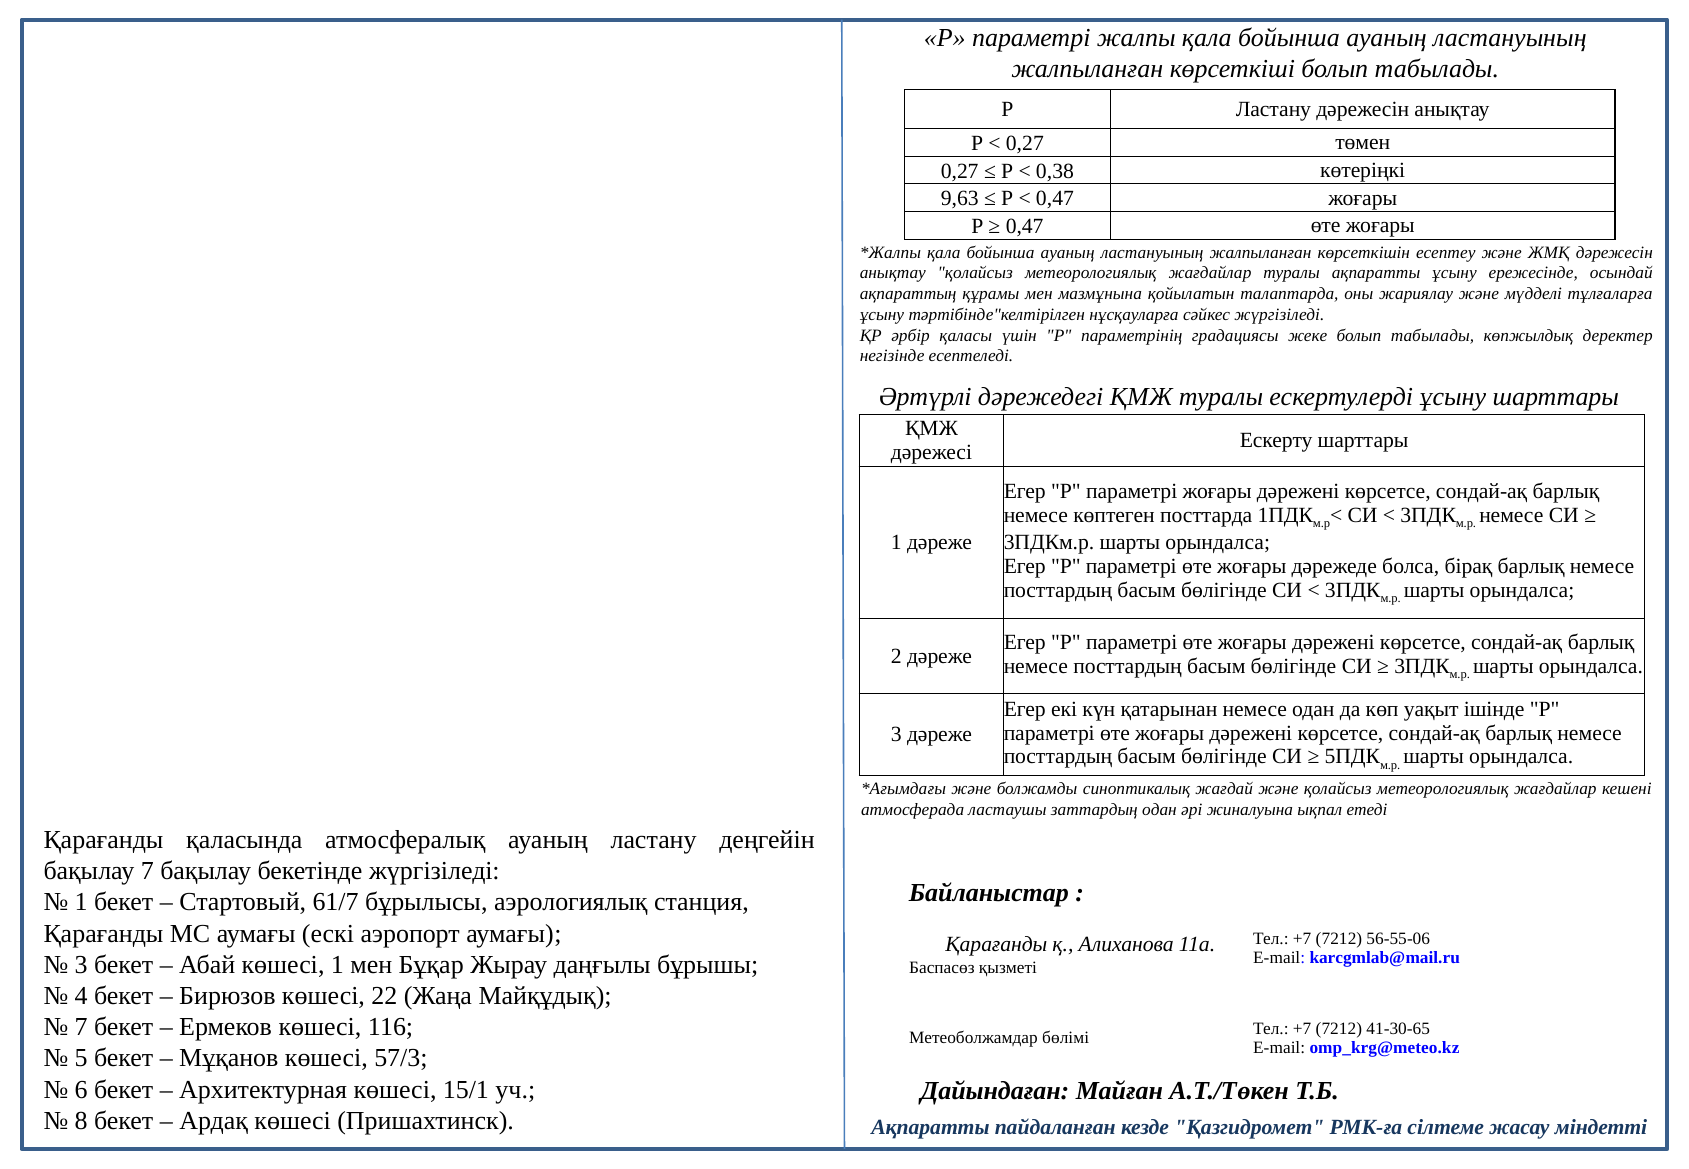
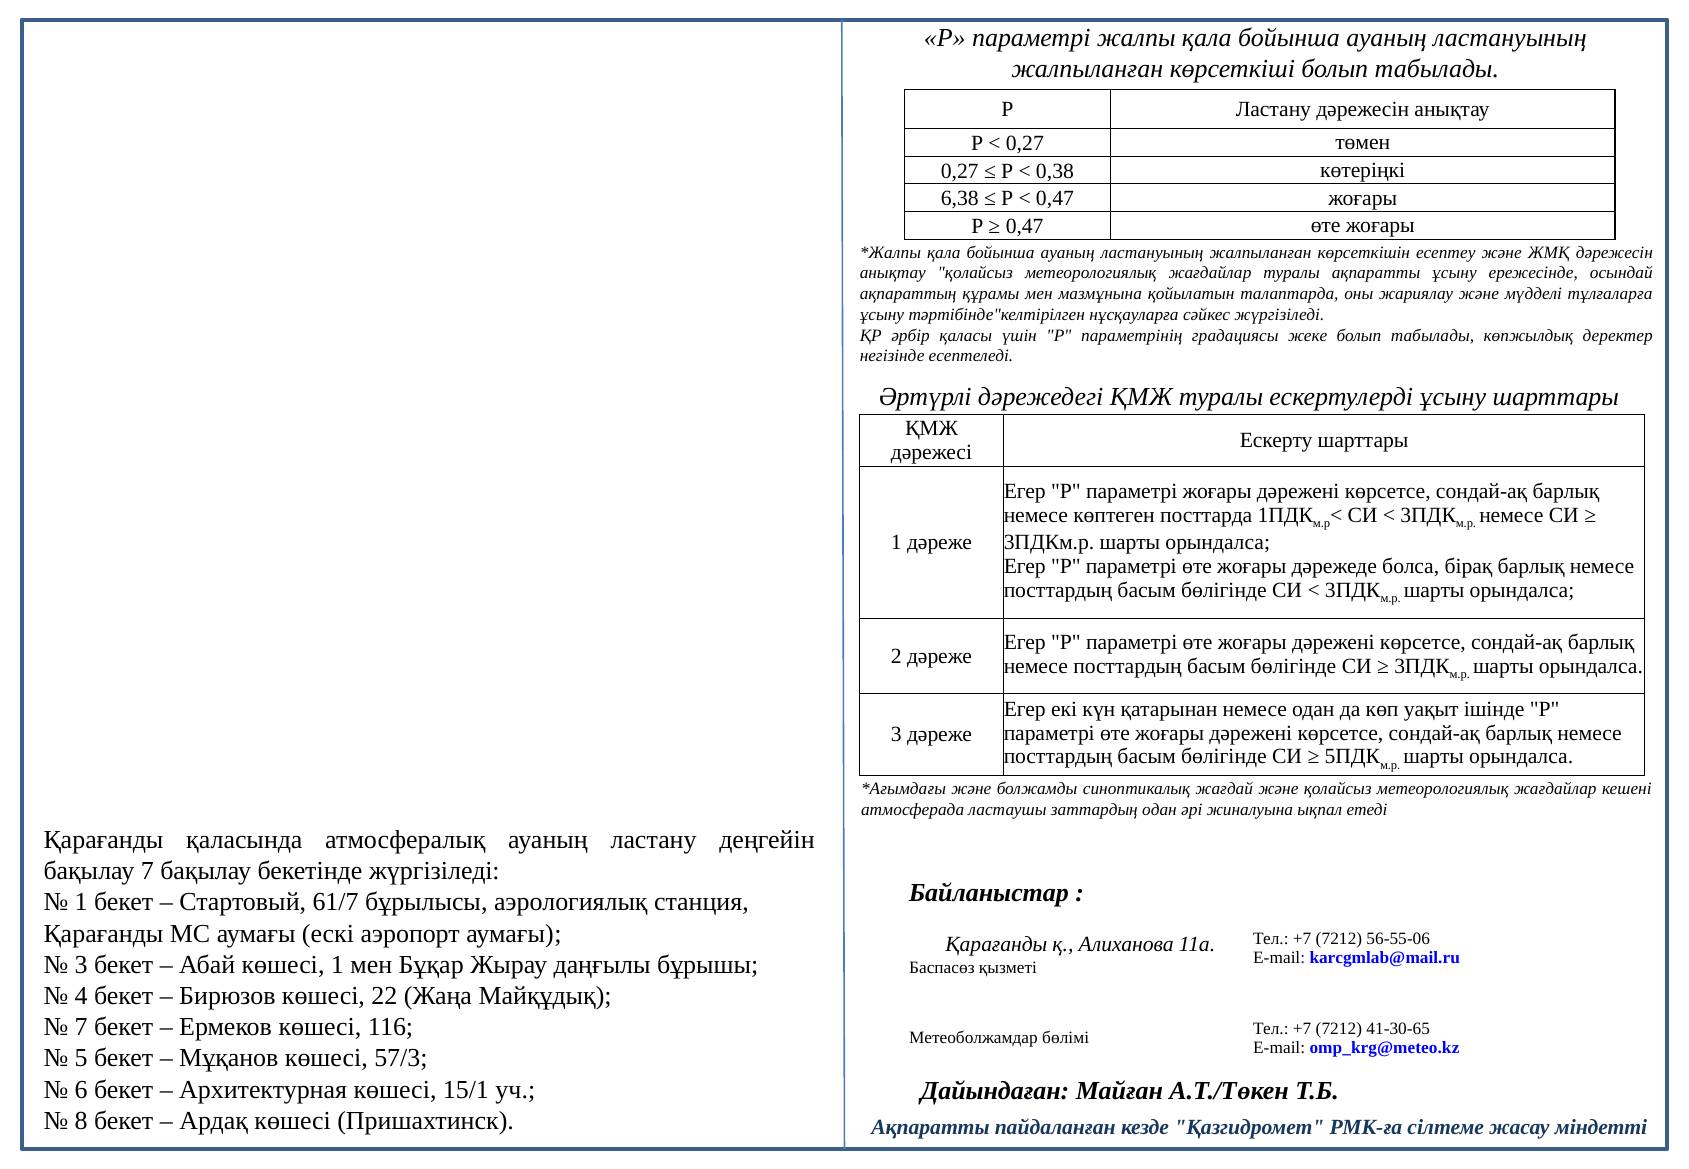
9,63: 9,63 -> 6,38 (960, 199)
